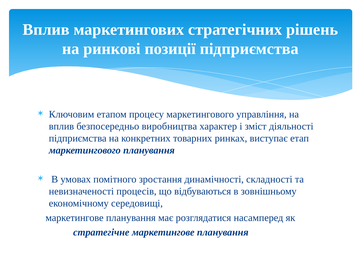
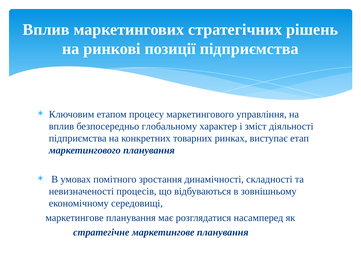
виробництва: виробництва -> глобальному (169, 126)
